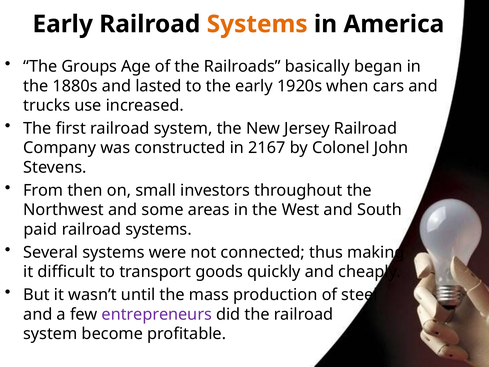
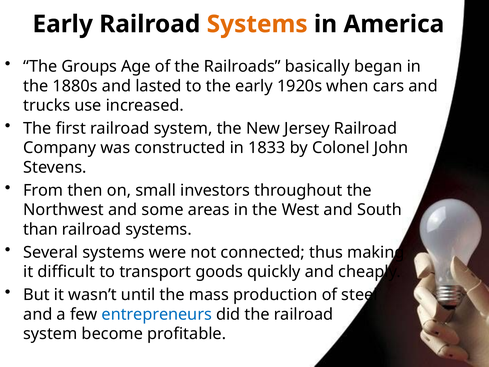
2167: 2167 -> 1833 (267, 148)
paid: paid -> than (40, 229)
entrepreneurs colour: purple -> blue (157, 314)
